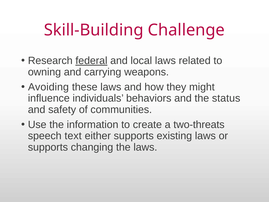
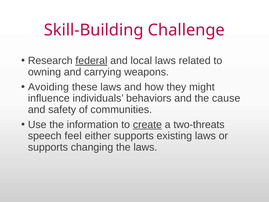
status: status -> cause (226, 98)
create underline: none -> present (147, 124)
text: text -> feel (73, 136)
